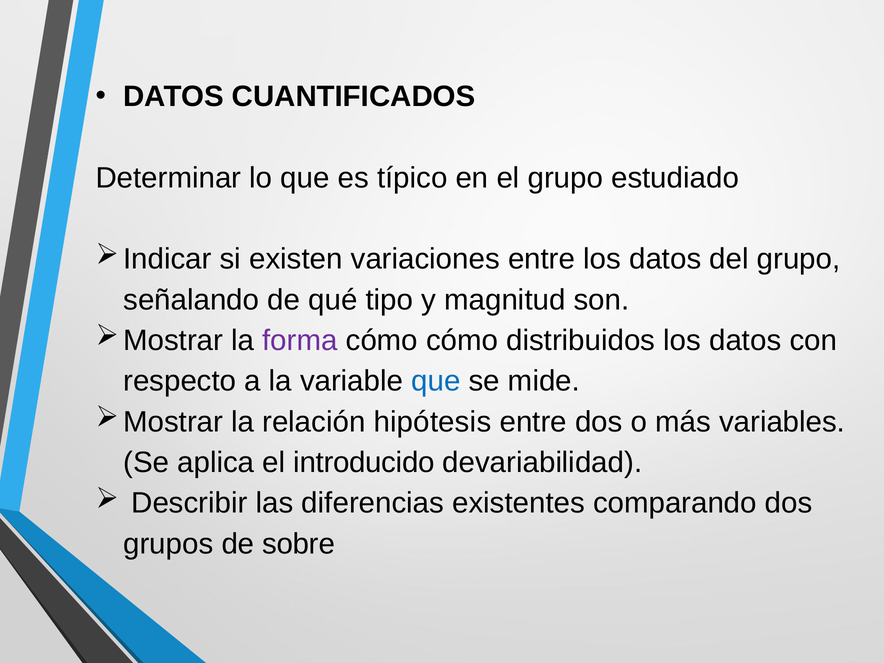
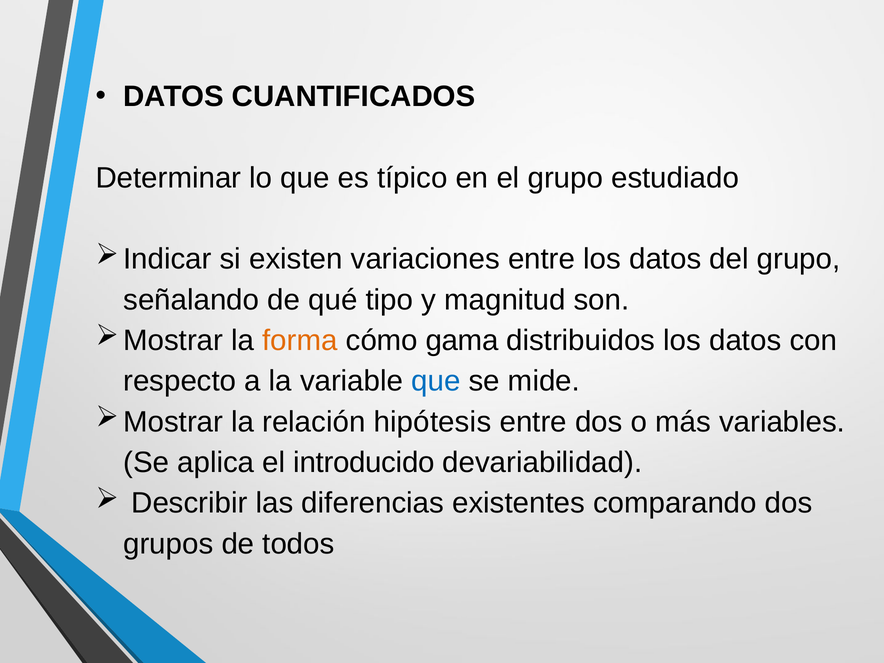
forma colour: purple -> orange (300, 341)
cómo cómo: cómo -> gama (462, 341)
sobre: sobre -> todos (298, 544)
